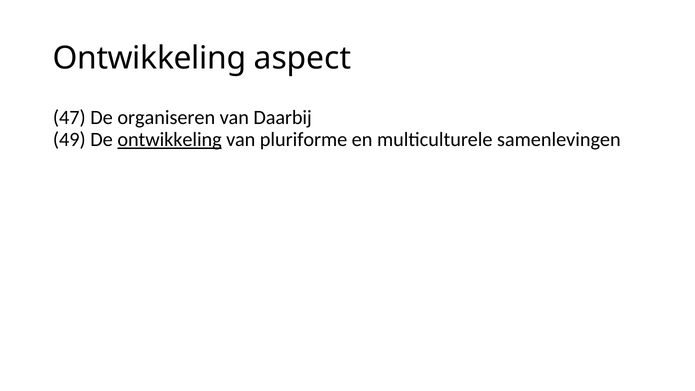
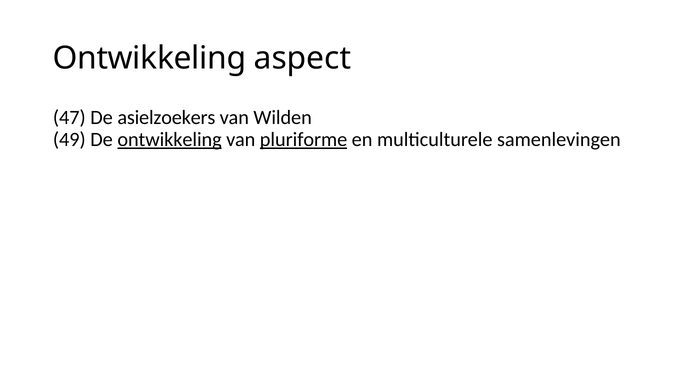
organiseren: organiseren -> asielzoekers (166, 118)
Daarbij: Daarbij -> Wilden (283, 118)
pluriforme underline: none -> present (304, 139)
